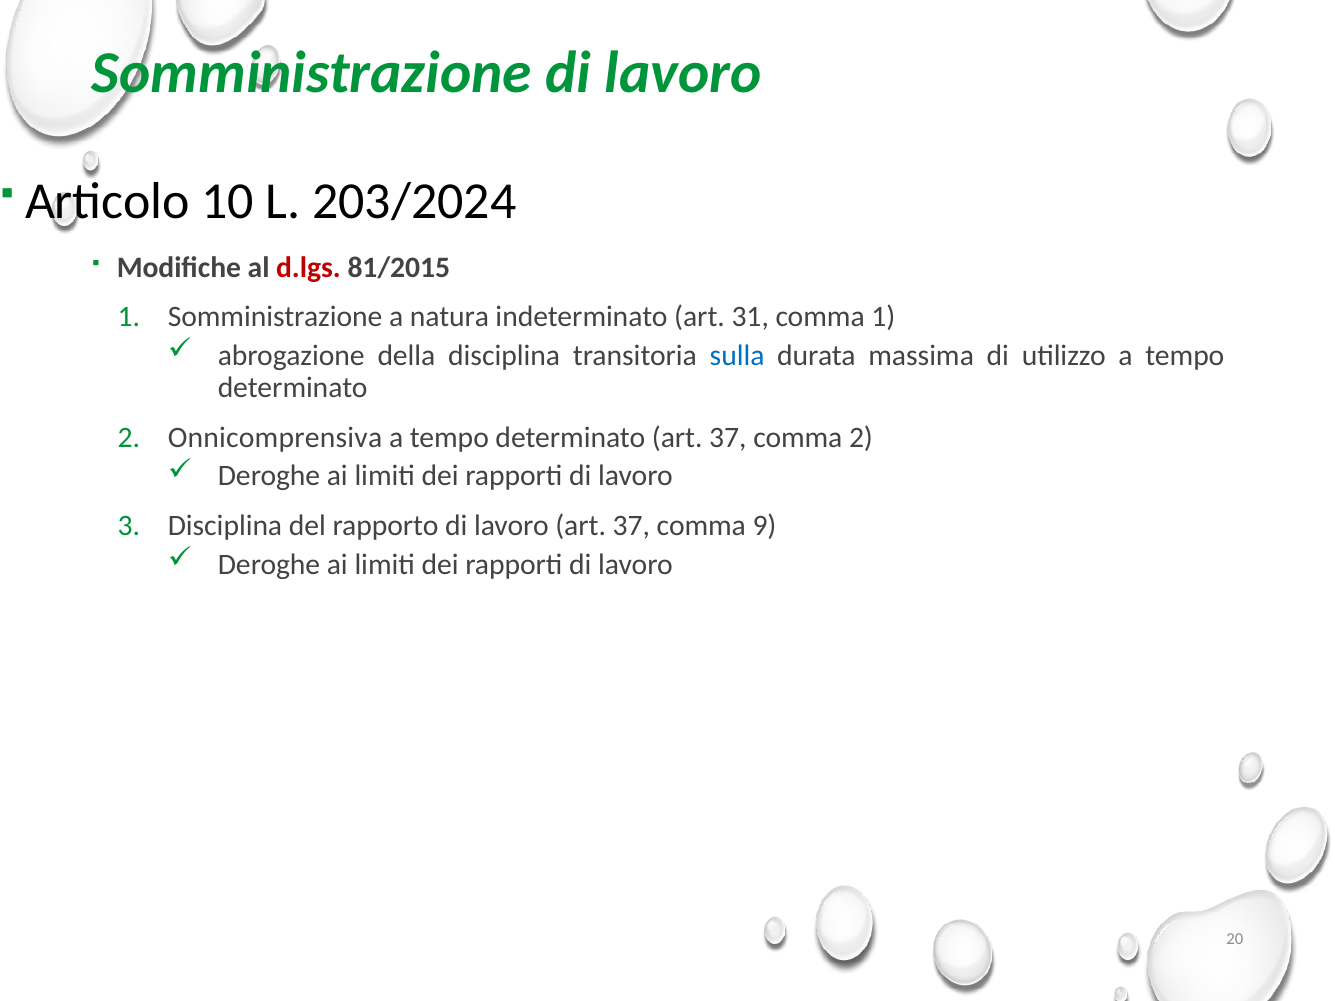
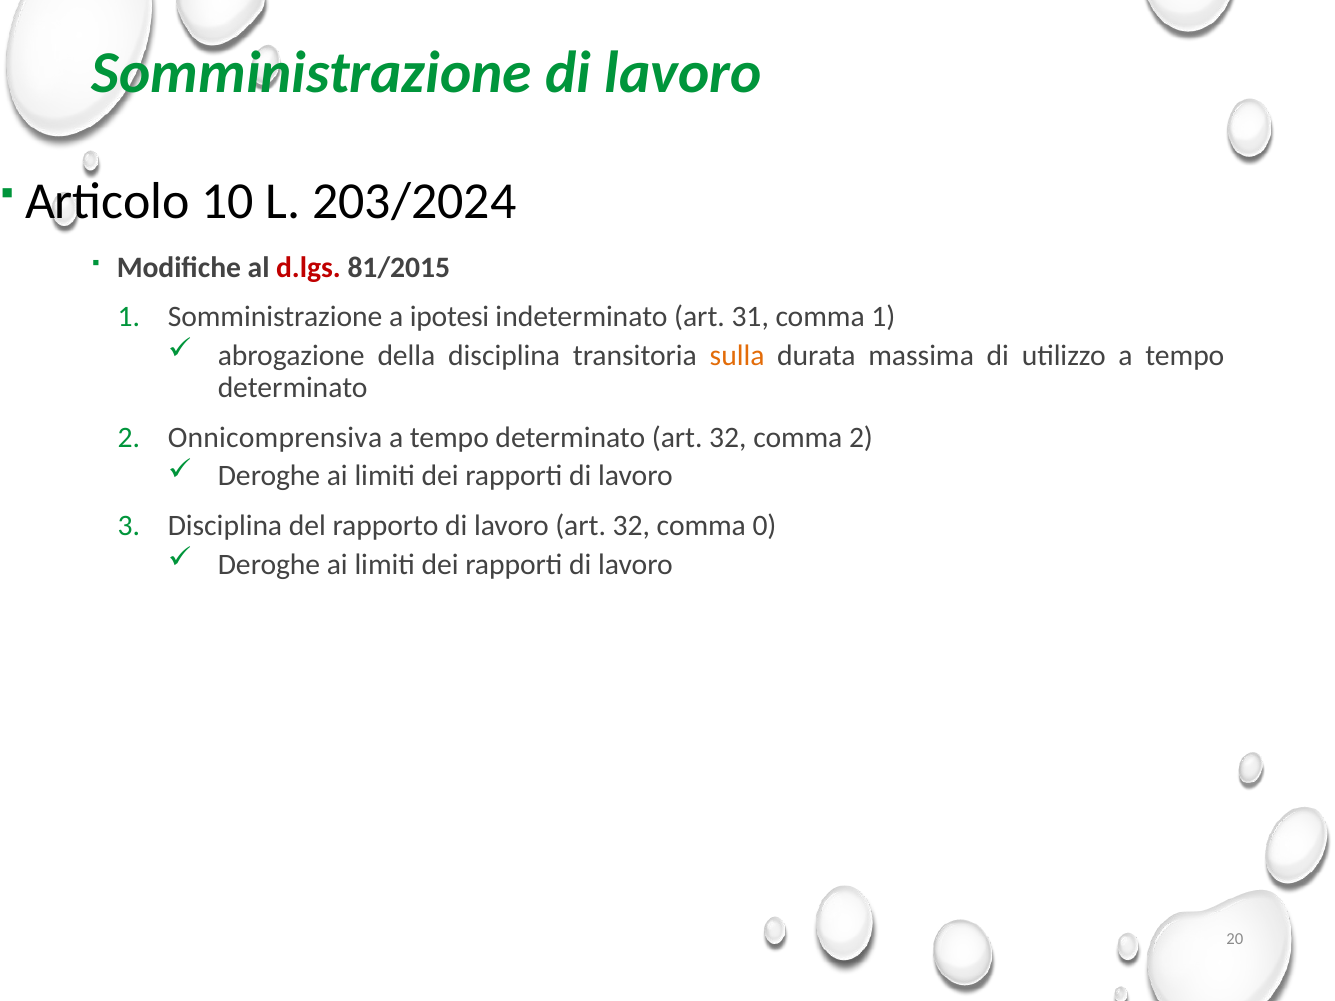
natura: natura -> ipotesi (450, 317)
sulla colour: blue -> orange (737, 356)
determinato art 37: 37 -> 32 (728, 438)
lavoro art 37: 37 -> 32 (631, 526)
9: 9 -> 0 (764, 526)
